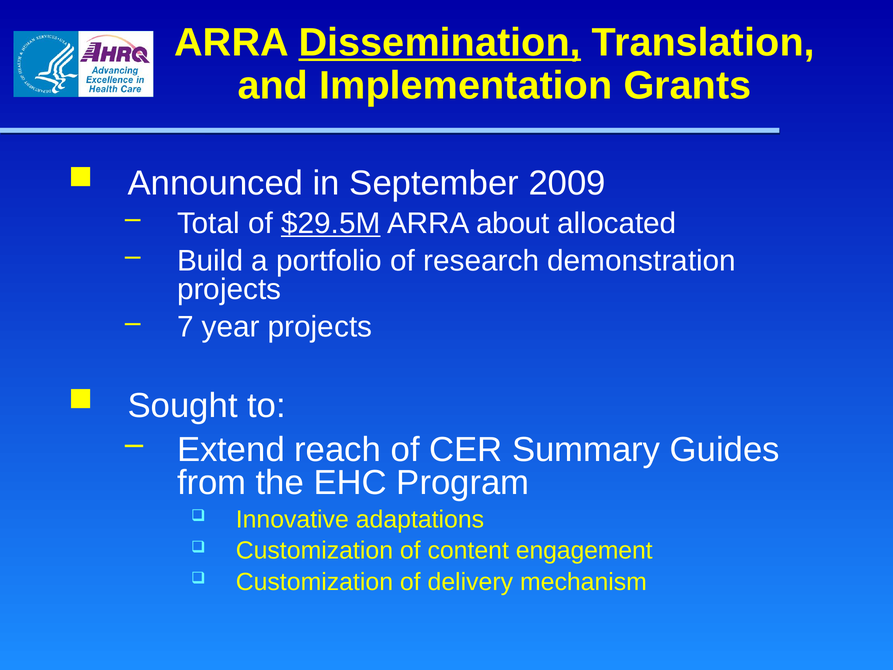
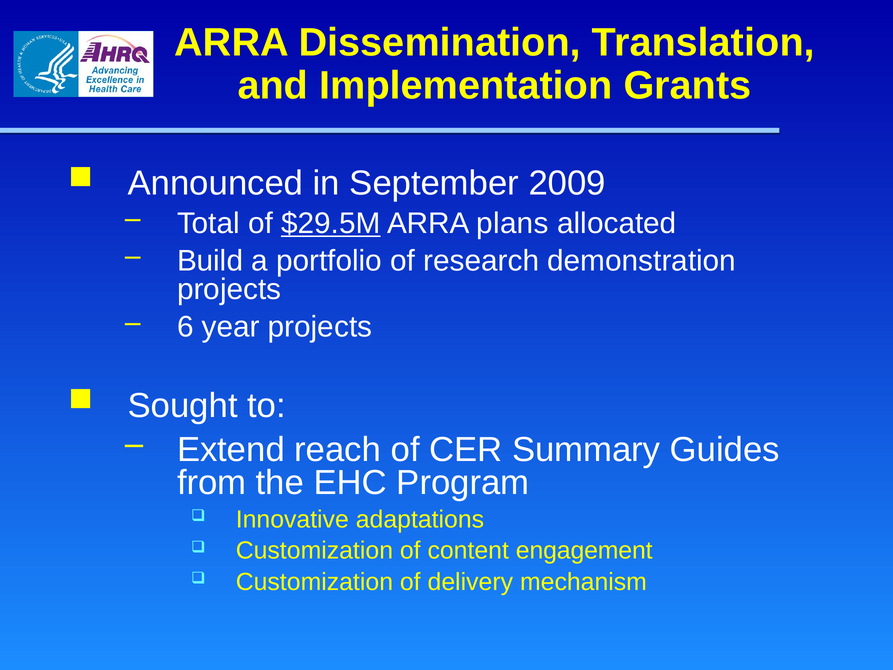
Dissemination underline: present -> none (440, 43)
about: about -> plans (513, 223)
7: 7 -> 6 (185, 327)
